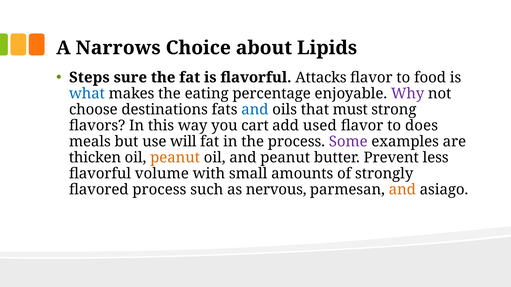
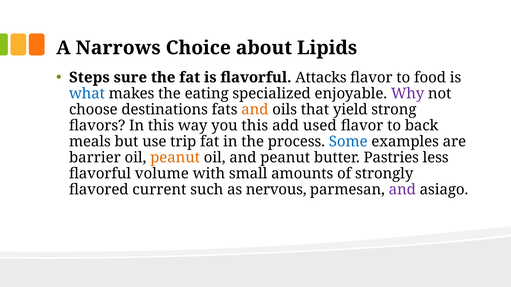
percentage: percentage -> specialized (272, 94)
and colour: blue -> orange (255, 110)
must: must -> yield (350, 110)
you cart: cart -> this (255, 126)
does: does -> back (422, 126)
will: will -> trip (183, 142)
Some colour: purple -> blue (348, 142)
thicken: thicken -> barrier (95, 158)
Prevent: Prevent -> Pastries (391, 158)
flavored process: process -> current (159, 190)
and colour: orange -> purple (402, 190)
